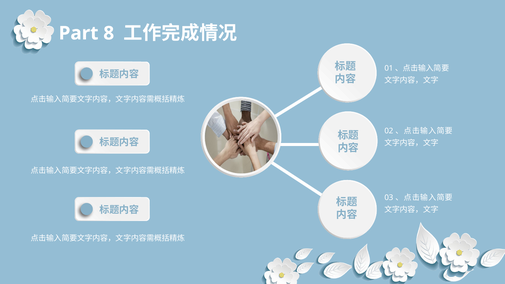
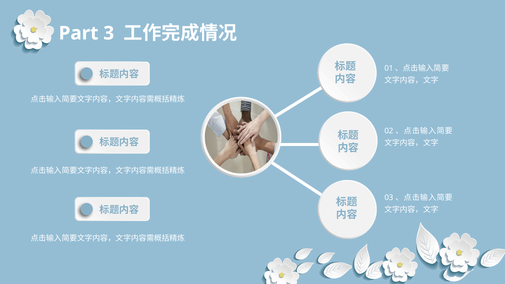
8: 8 -> 3 (109, 33)
